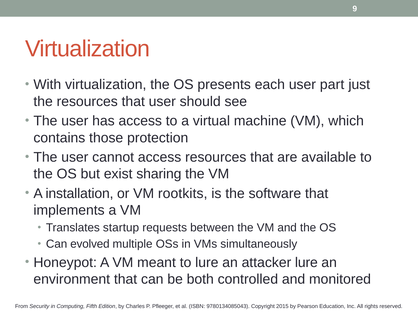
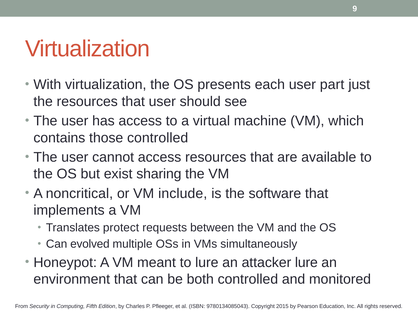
those protection: protection -> controlled (158, 138)
installation: installation -> noncritical (79, 193)
rootkits: rootkits -> include (183, 193)
startup: startup -> protect (121, 227)
